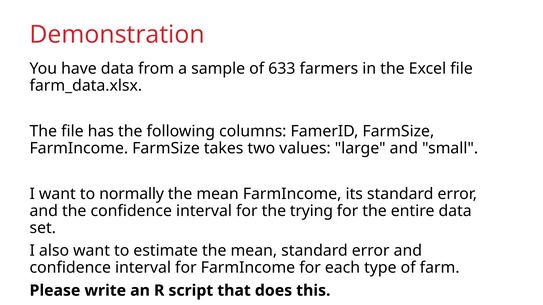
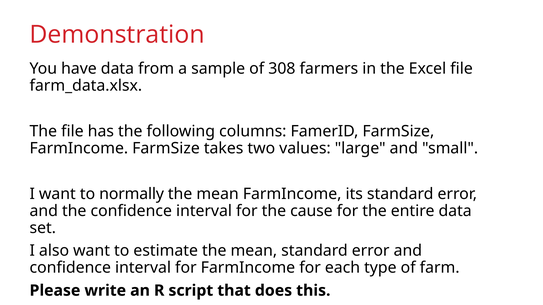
633: 633 -> 308 (282, 69)
trying: trying -> cause (311, 211)
